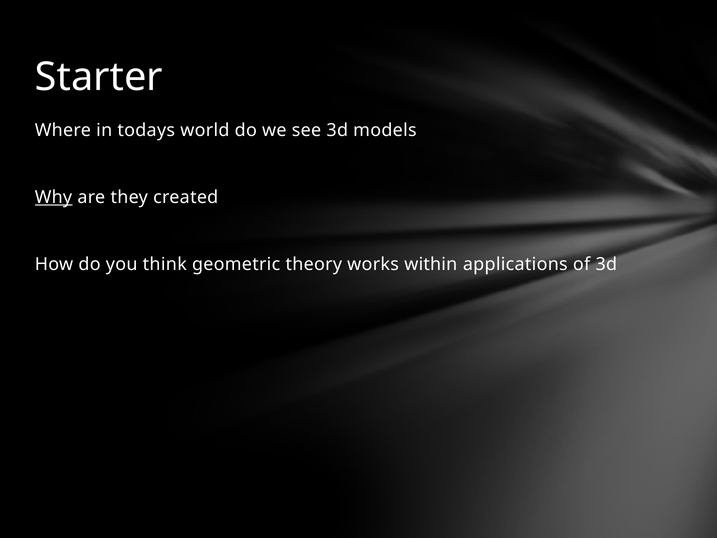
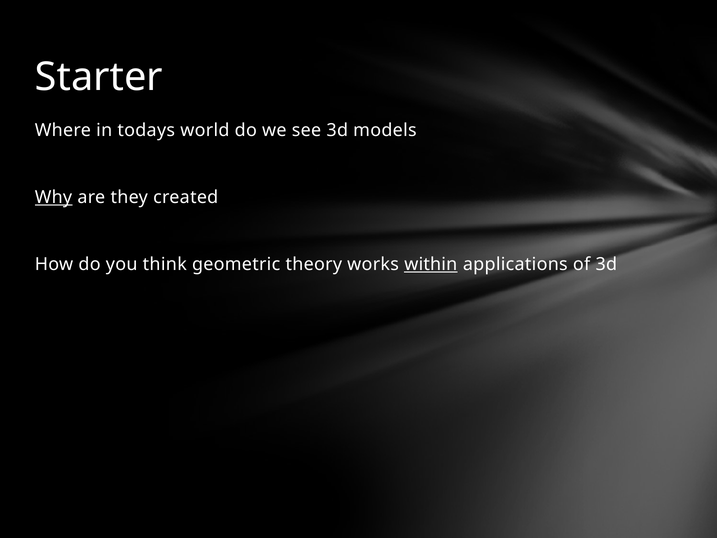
within underline: none -> present (431, 264)
